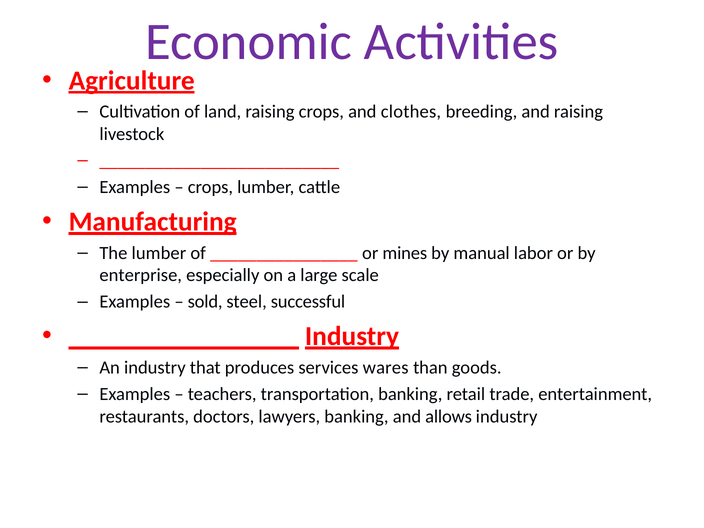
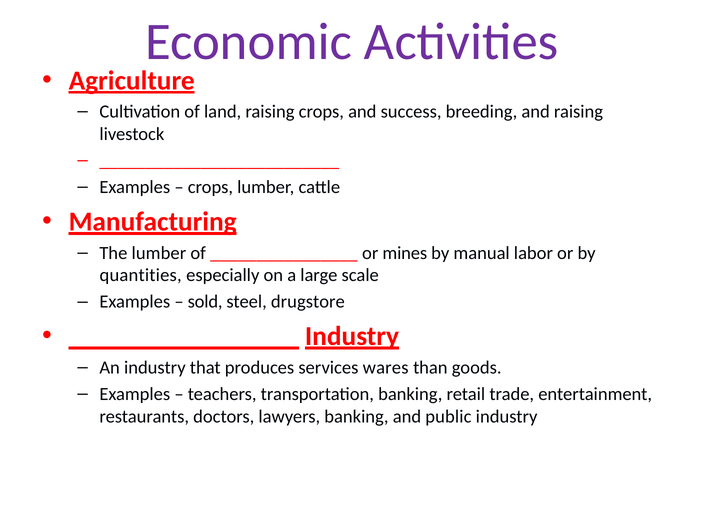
clothes: clothes -> success (411, 112)
enterprise: enterprise -> quantities (141, 275)
successful: successful -> drugstore (308, 302)
allows: allows -> public (448, 416)
